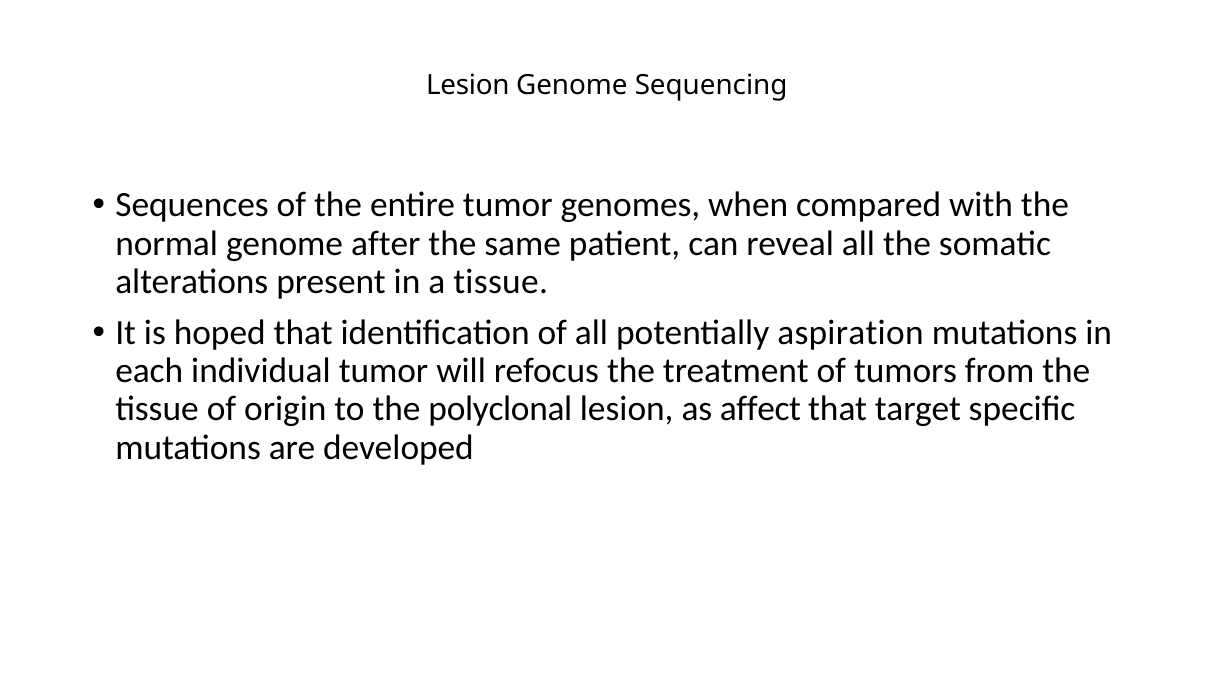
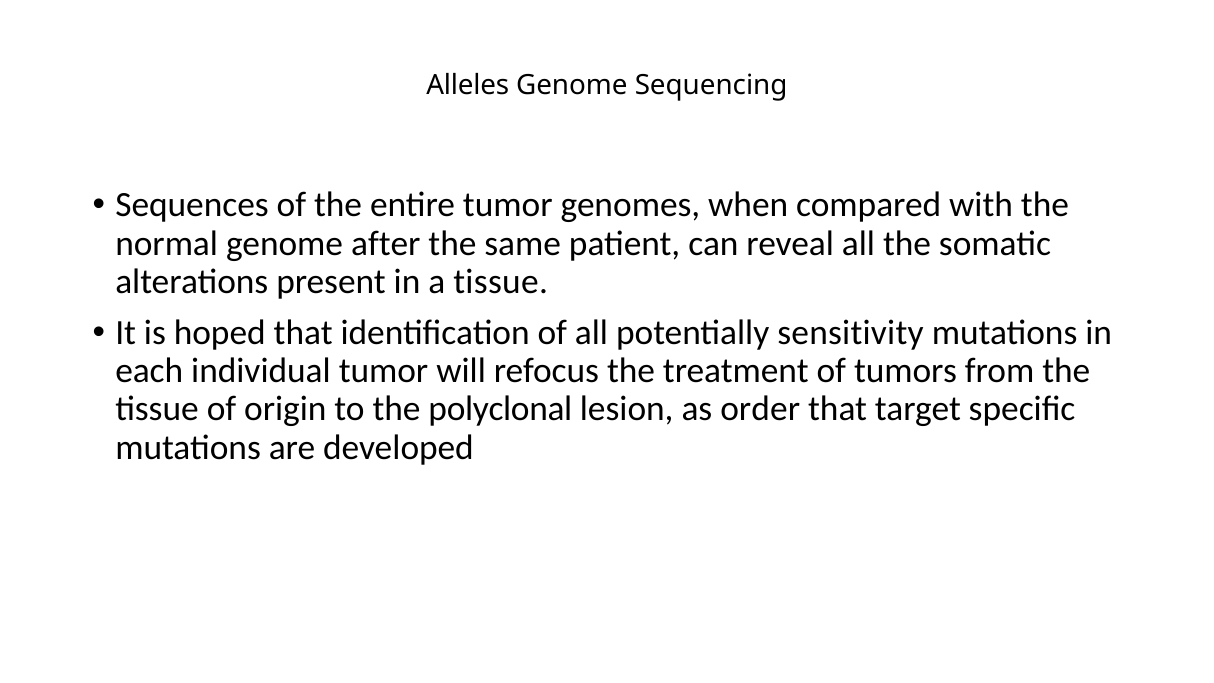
Lesion: Lesion -> Alleles (468, 86)
aspiration: aspiration -> sensitivity (850, 333)
affect: affect -> order (760, 409)
